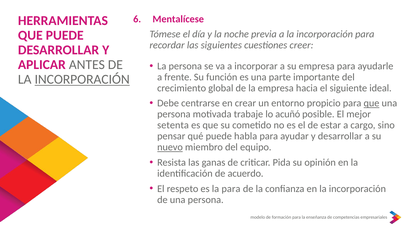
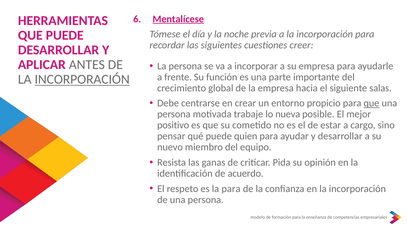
Mentalícese underline: none -> present (178, 19)
ideal: ideal -> salas (381, 88)
acuñó: acuñó -> nueva (288, 114)
setenta: setenta -> positivo (173, 125)
habla: habla -> quien (246, 136)
nuevo underline: present -> none (170, 147)
